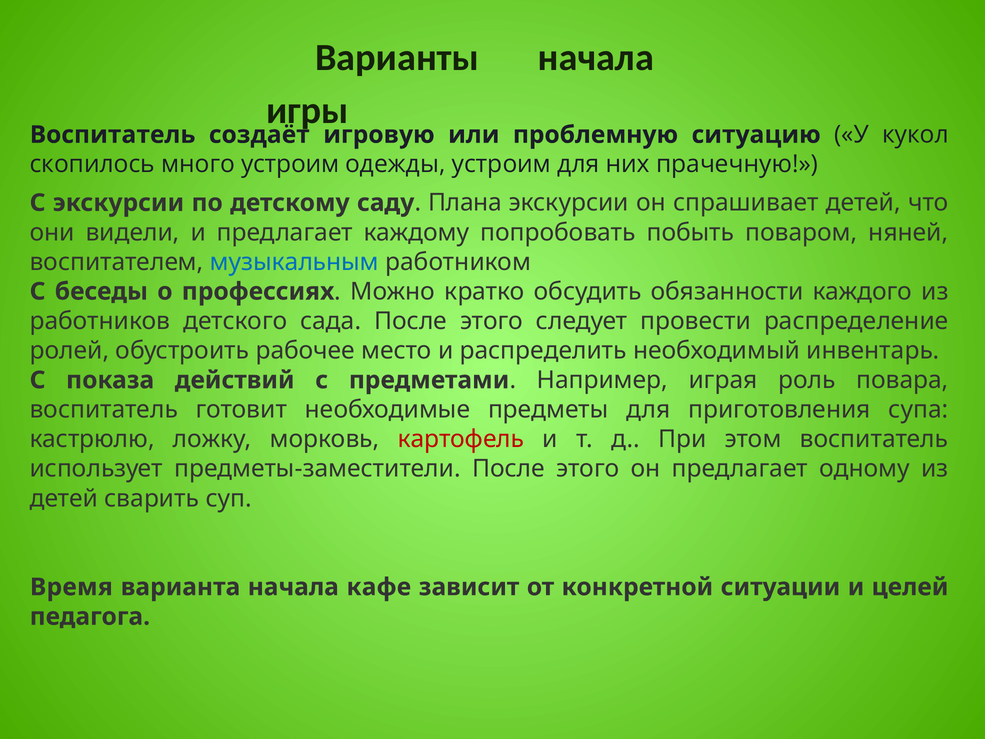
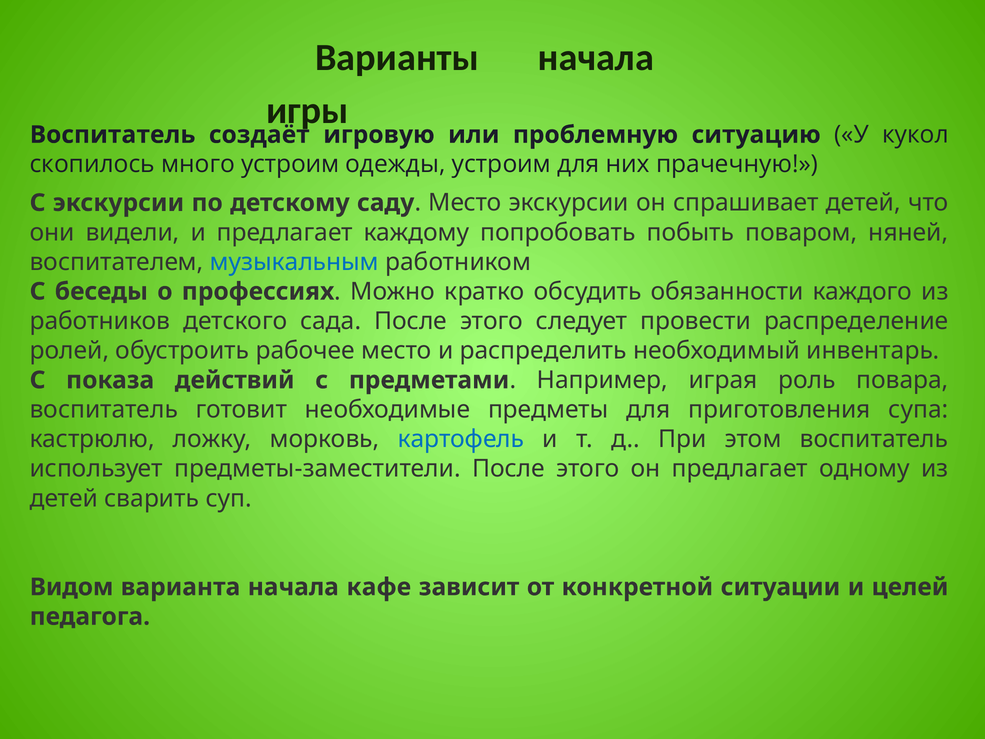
Плана: Плана -> Место (465, 203)
картофель colour: red -> blue (461, 439)
Время: Время -> Видом (72, 587)
